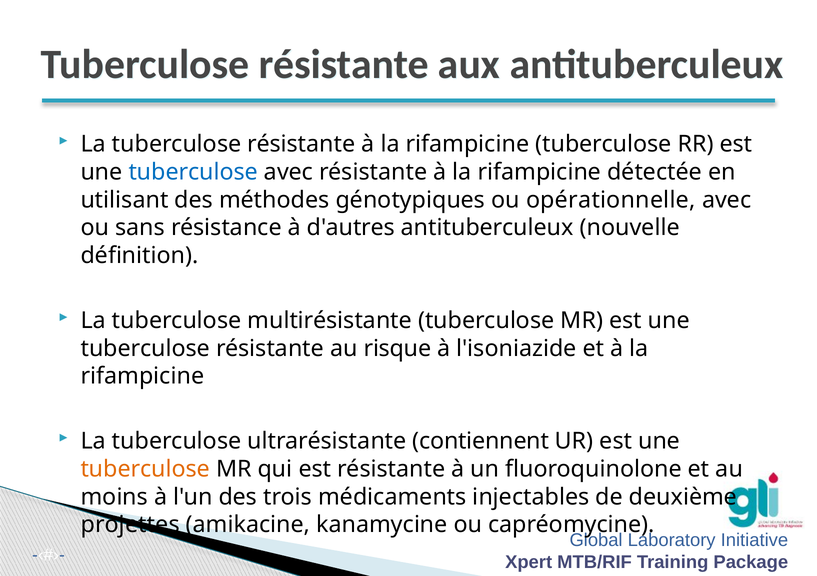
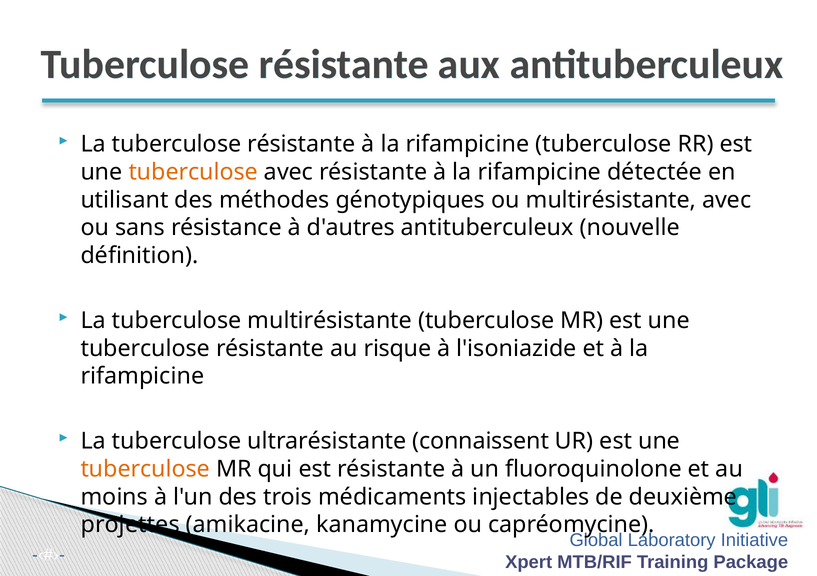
tuberculose colour: blue -> orange (193, 172)
ou opérationnelle: opérationnelle -> multirésistante (611, 200)
contiennent: contiennent -> connaissent (481, 441)
